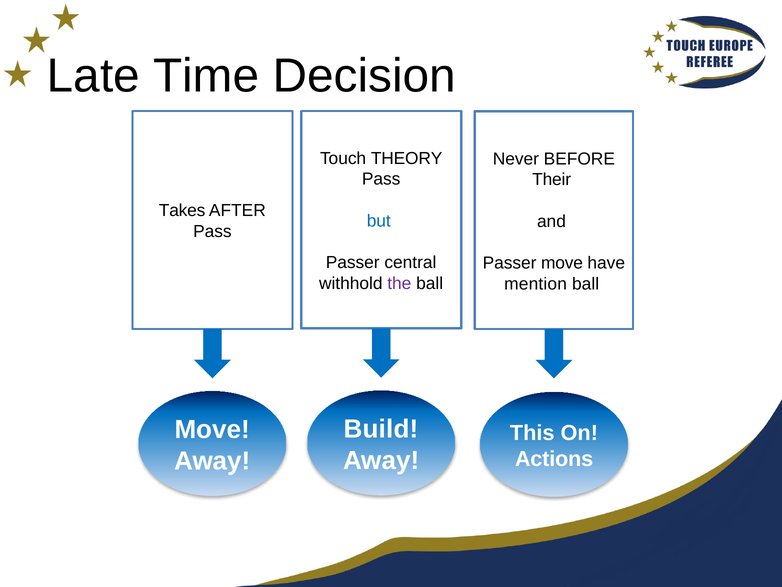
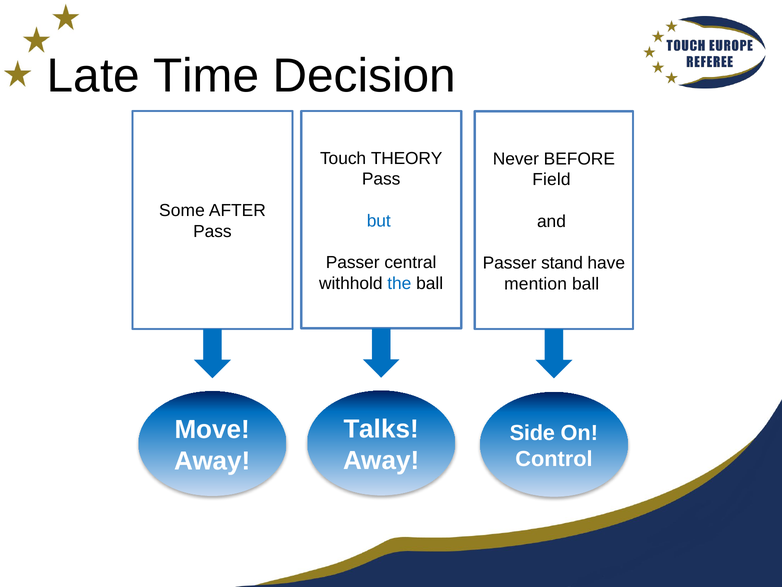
Their: Their -> Field (551, 179)
Takes: Takes -> Some (182, 211)
Passer move: move -> stand (562, 263)
the colour: purple -> blue (399, 283)
Build: Build -> Talks (381, 429)
This: This -> Side (532, 433)
Actions: Actions -> Control (554, 459)
